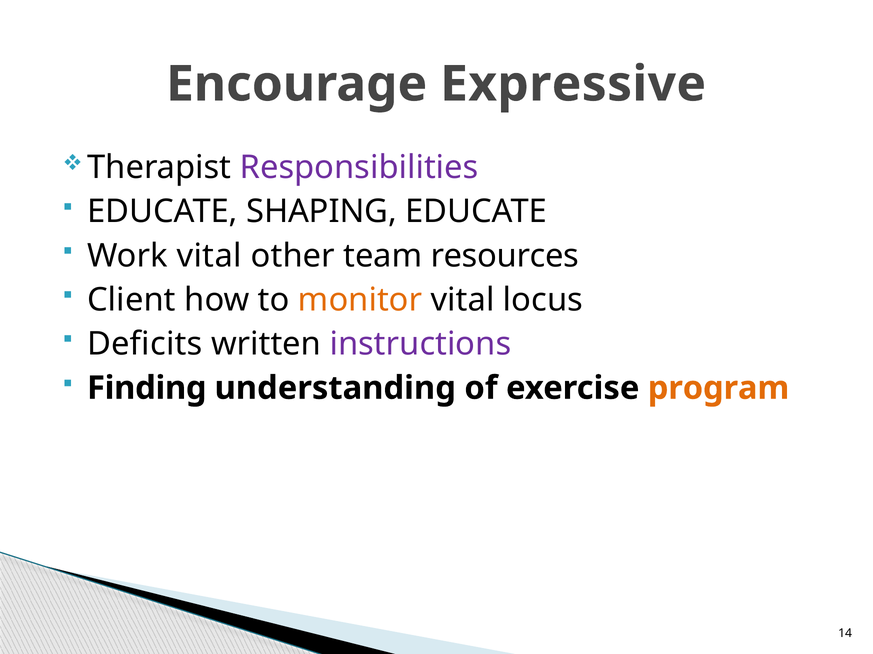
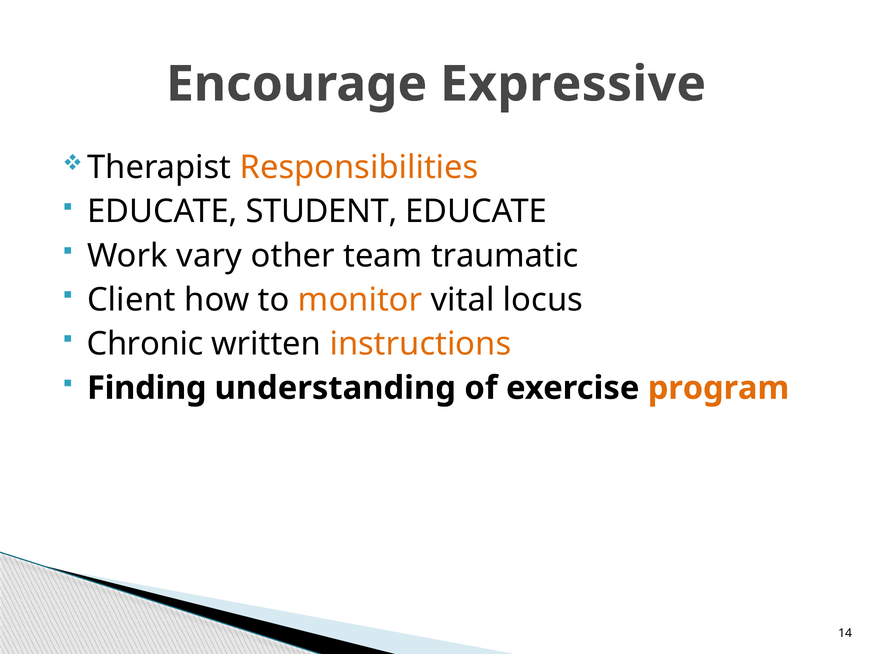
Responsibilities colour: purple -> orange (359, 168)
SHAPING: SHAPING -> STUDENT (322, 212)
Work vital: vital -> vary (209, 256)
resources: resources -> traumatic (505, 256)
Deficits: Deficits -> Chronic (145, 344)
instructions colour: purple -> orange (420, 344)
